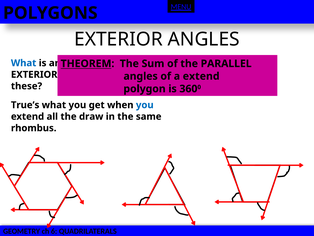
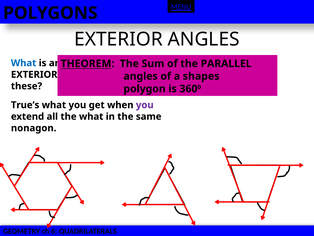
a extend: extend -> shapes (201, 76)
you colour: blue -> purple (145, 105)
the draw: draw -> what (91, 116)
rhombus: rhombus -> nonagon (34, 128)
